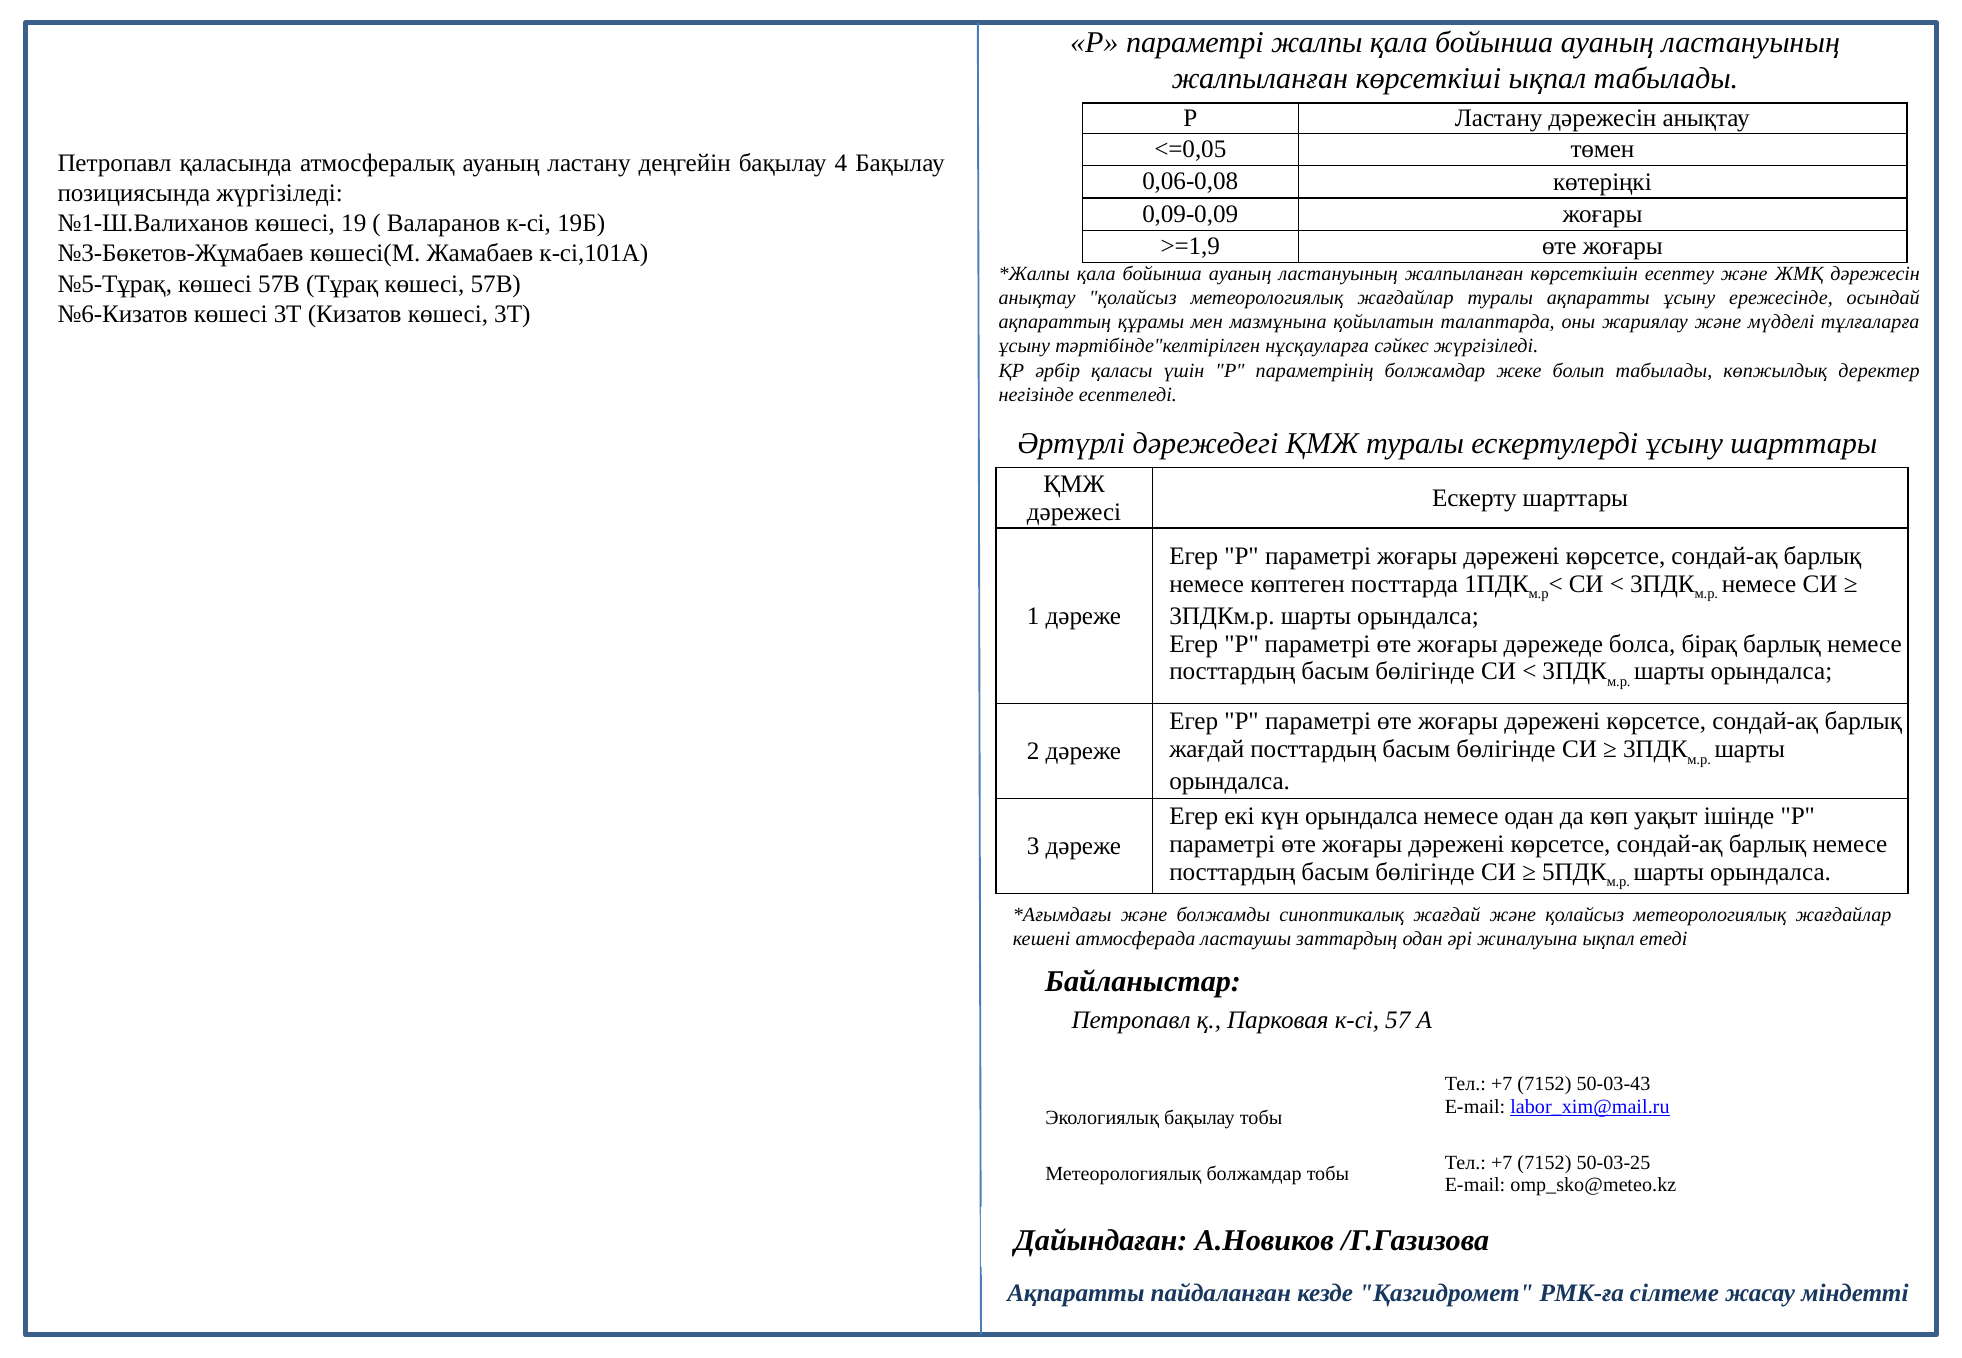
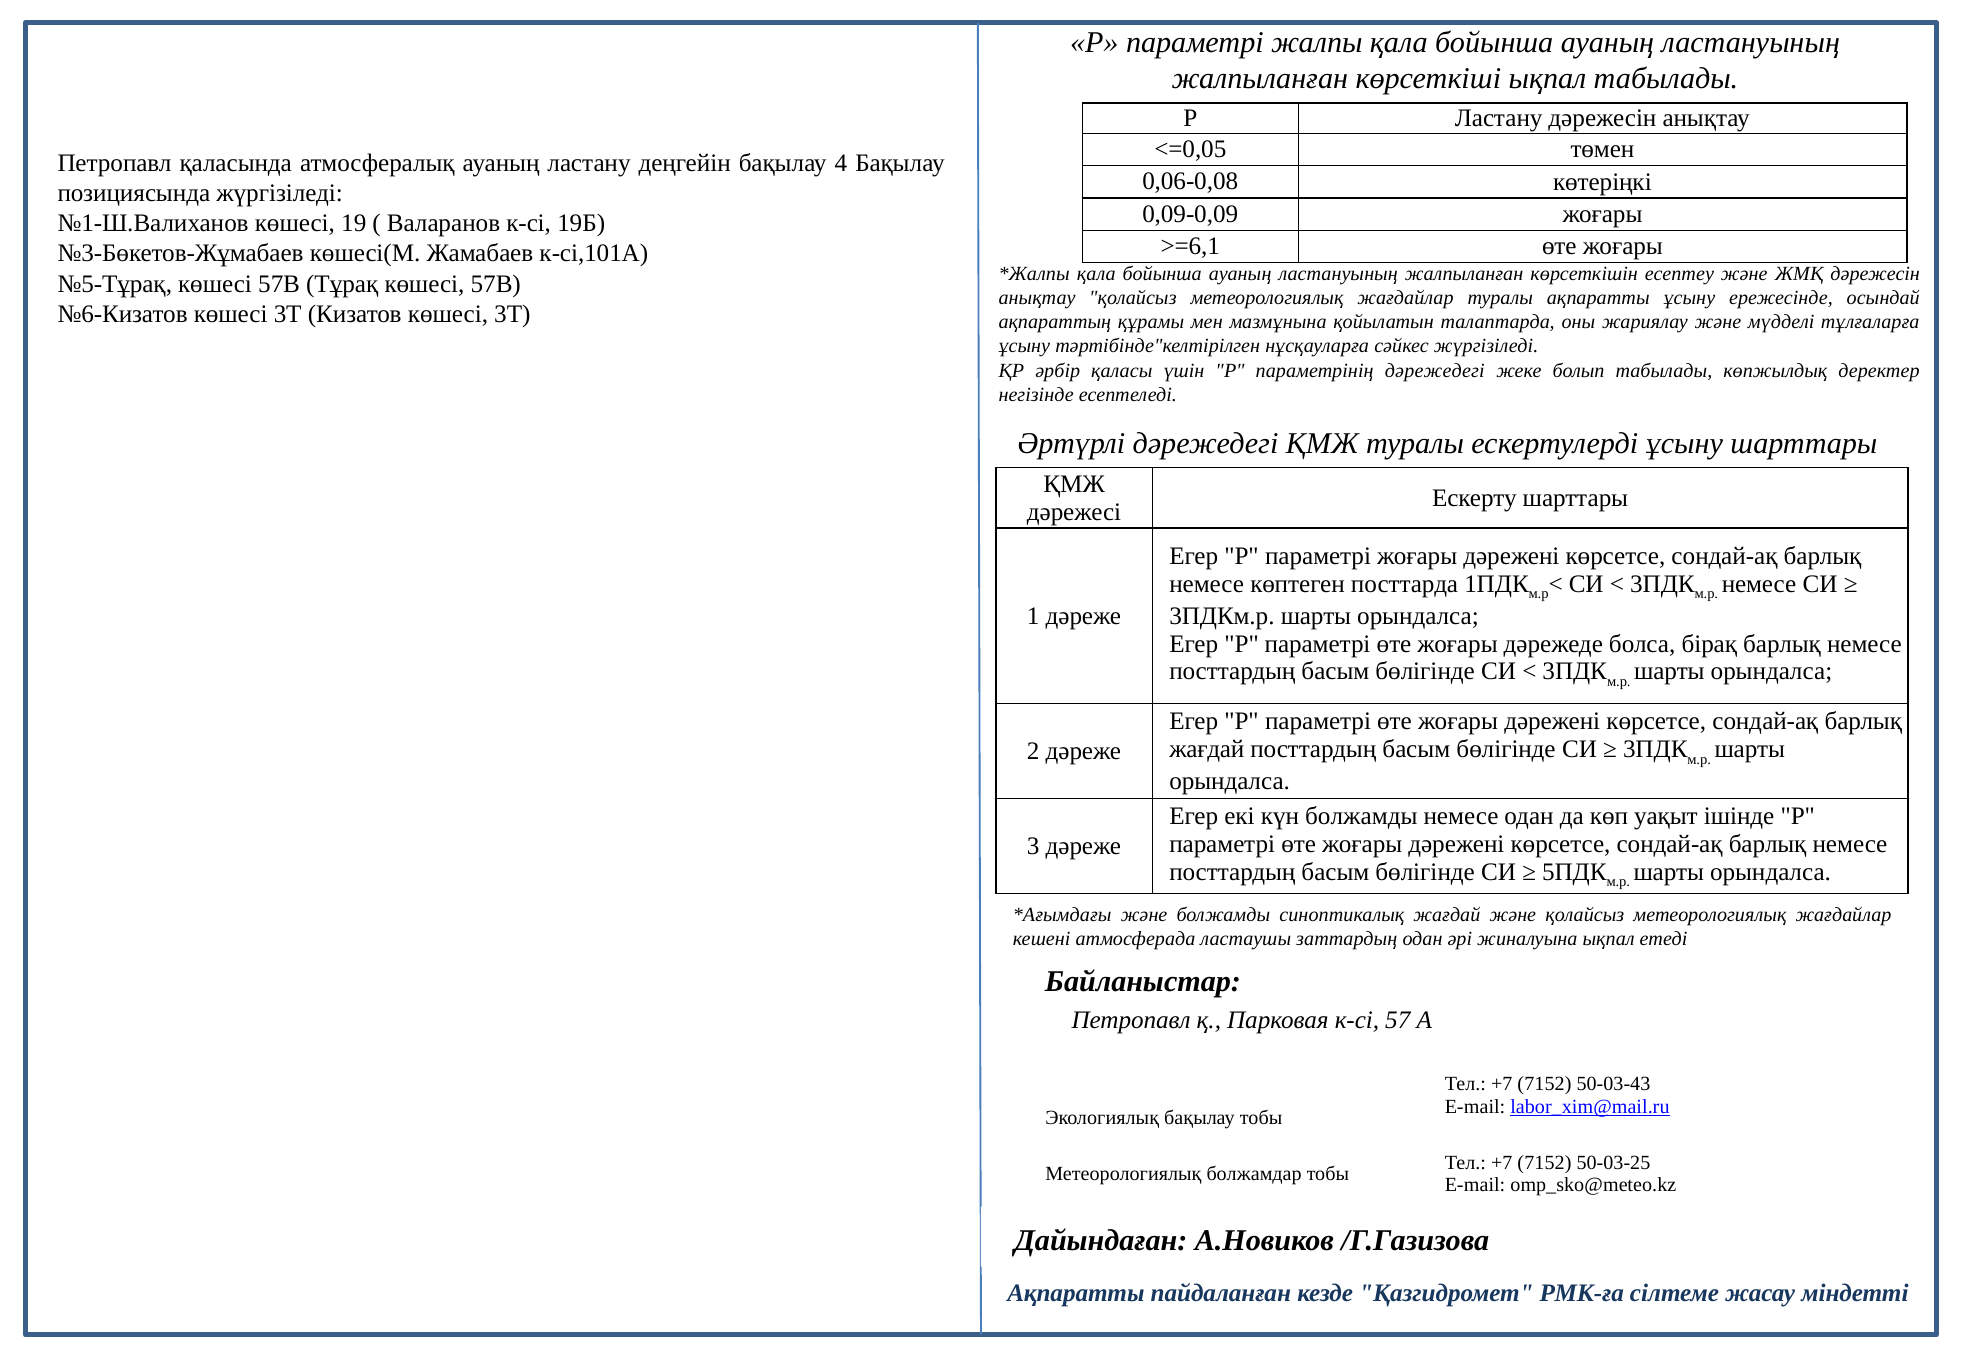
>=1,9: >=1,9 -> >=6,1 (1190, 246)
параметрінің болжамдар: болжамдар -> дәрежедегі (1435, 370)
күн орындалса: орындалса -> болжамды (1361, 817)
